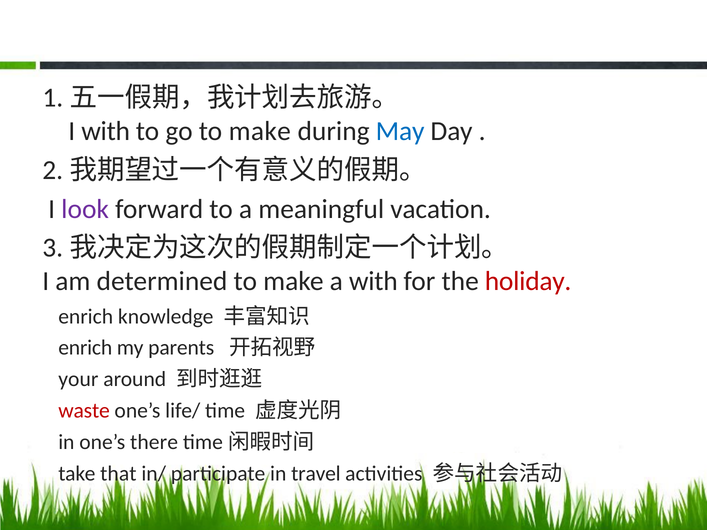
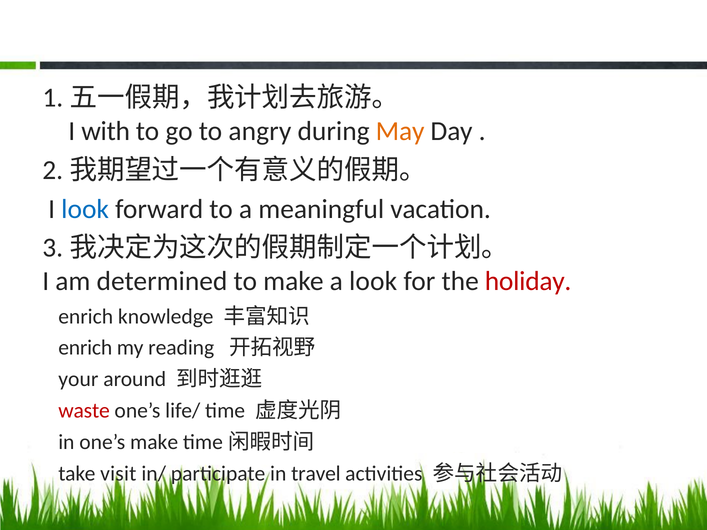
go to make: make -> angry (260, 131)
May colour: blue -> orange (400, 131)
look colour: purple -> blue (85, 209)
a with: with -> look (373, 281)
parents: parents -> reading (181, 348)
one’s there: there -> make (154, 442)
that: that -> visit (118, 474)
